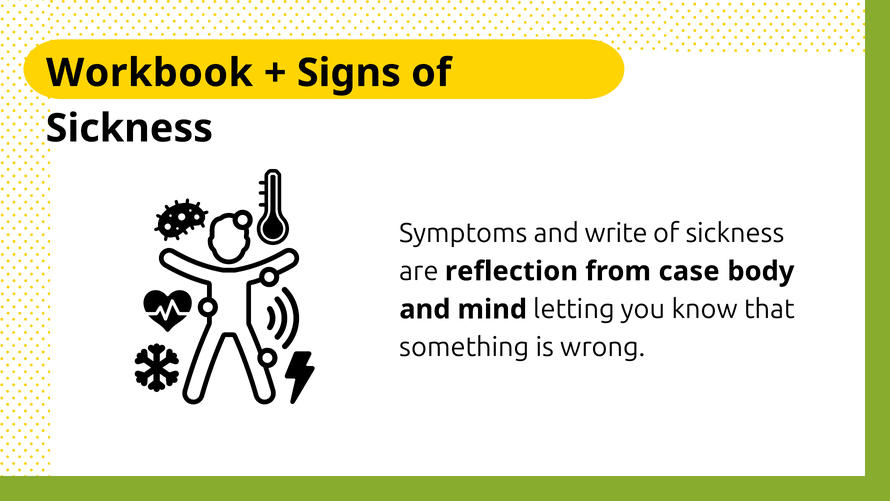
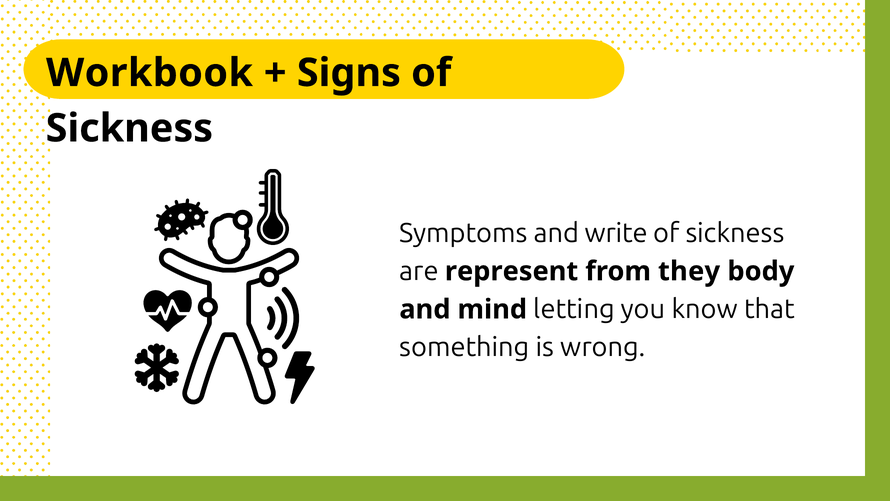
reflection: reflection -> represent (512, 271)
case: case -> they (689, 271)
